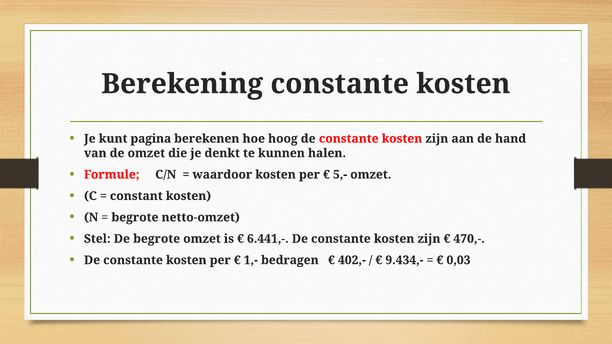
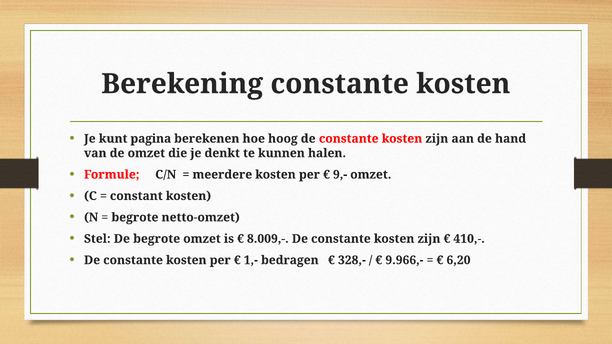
waardoor: waardoor -> meerdere (222, 175)
5,-: 5,- -> 9,- (340, 175)
6.441,-: 6.441,- -> 8.009,- (268, 239)
470,-: 470,- -> 410,- (469, 239)
402,-: 402,- -> 328,- (352, 260)
9.434,-: 9.434,- -> 9.966,- (404, 260)
0,03: 0,03 -> 6,20 (458, 260)
